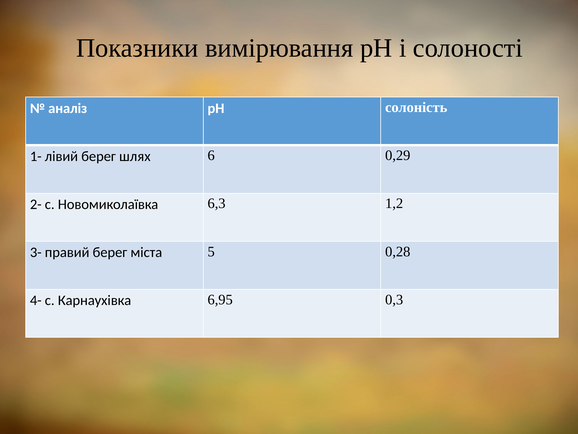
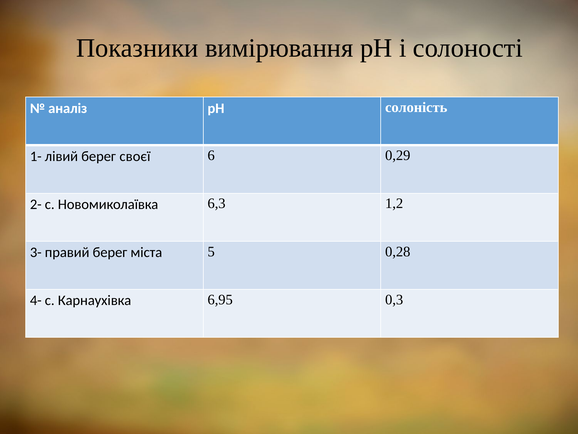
шлях: шлях -> своєї (135, 156)
